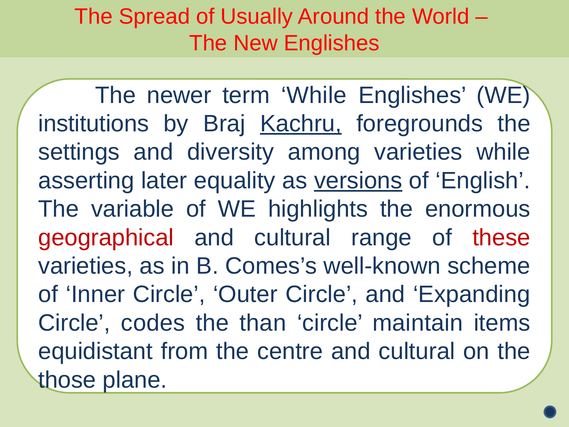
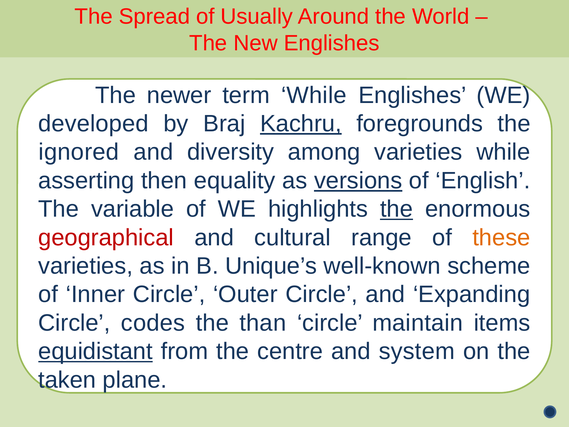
institutions: institutions -> developed (93, 124)
settings: settings -> ignored (79, 152)
later: later -> then (164, 180)
the underline: none -> present (397, 209)
these colour: red -> orange (501, 237)
Comes’s: Comes’s -> Unique’s (271, 266)
equidistant underline: none -> present (95, 351)
centre and cultural: cultural -> system (417, 351)
those: those -> taken (67, 380)
